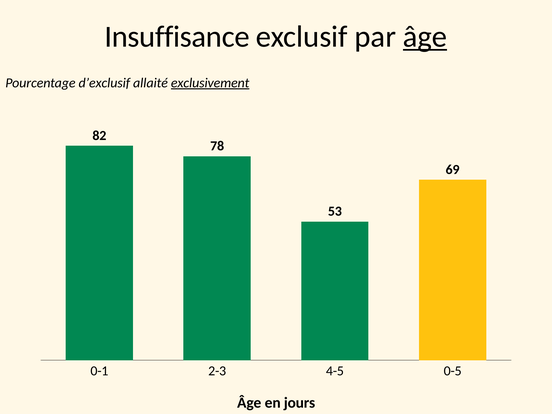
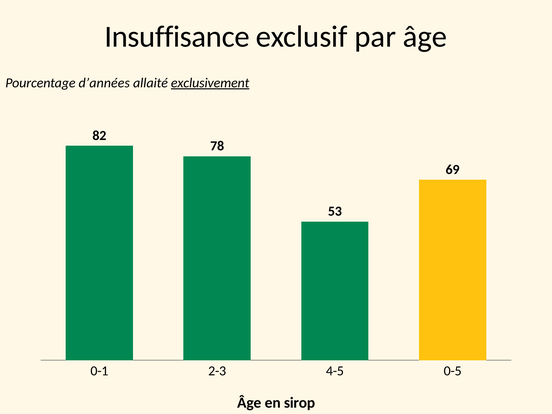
âge underline: present -> none (425, 37)
d’exclusif: d’exclusif -> d’années (104, 83)
jours: jours -> sirop (300, 403)
